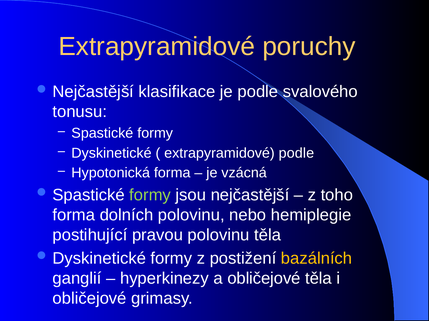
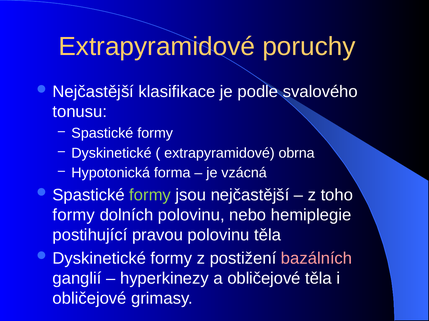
extrapyramidové podle: podle -> obrna (297, 153)
forma: forma -> formy (74, 215)
bazálních colour: yellow -> pink (317, 259)
